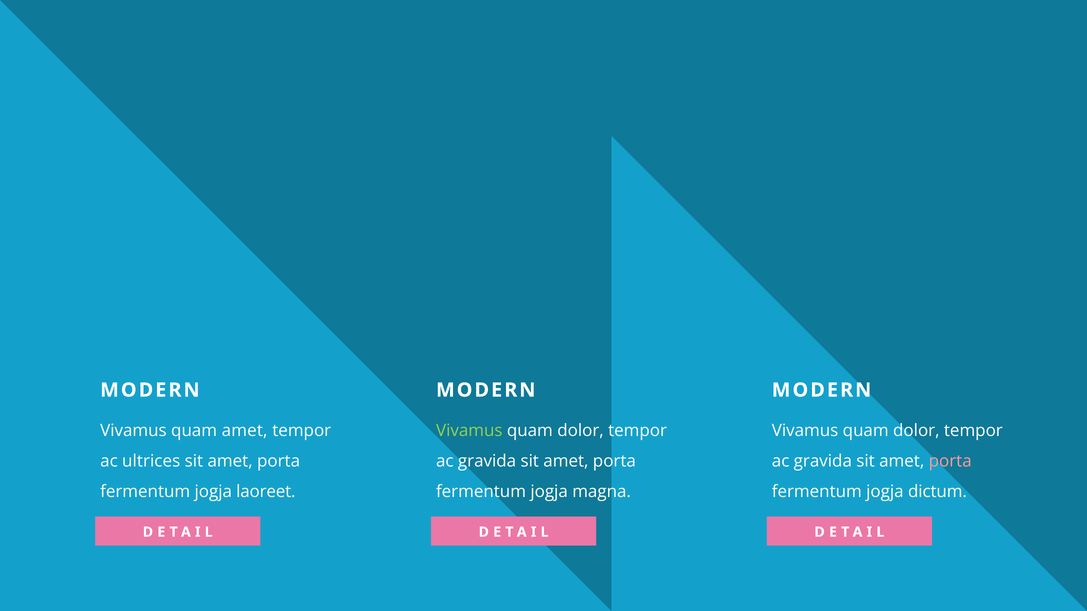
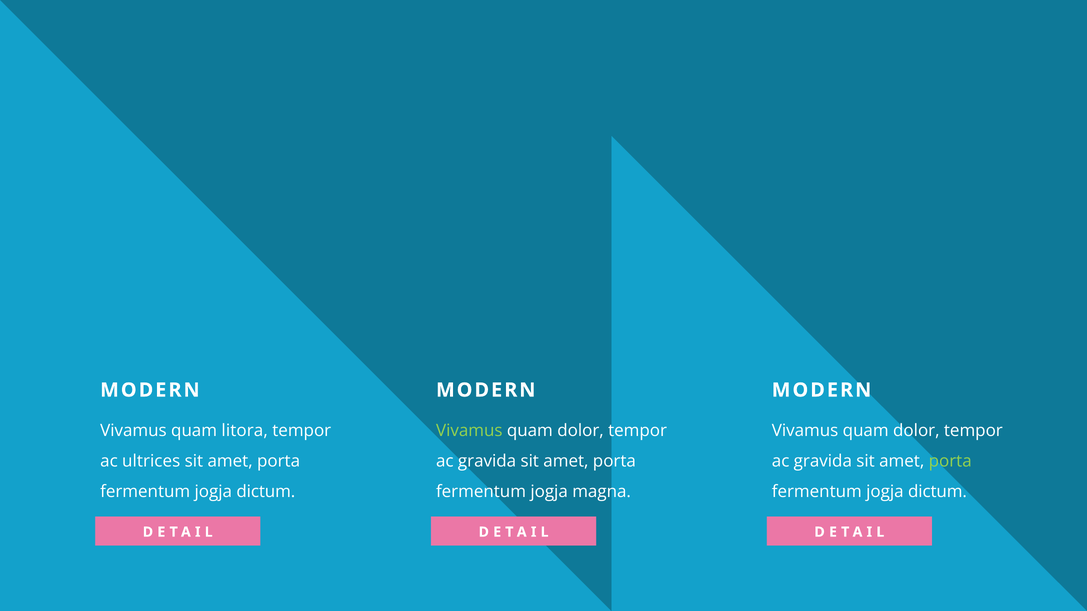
quam amet: amet -> litora (245, 431)
porta colour: pink -> light green (950, 461)
laoreet: laoreet -> dictum (266, 492)
